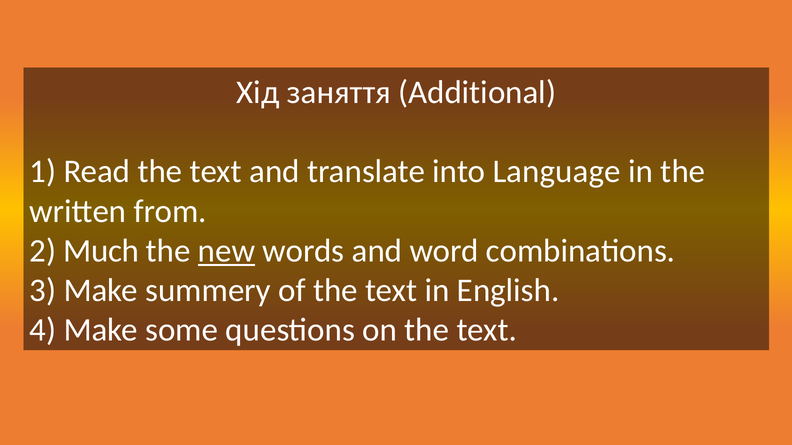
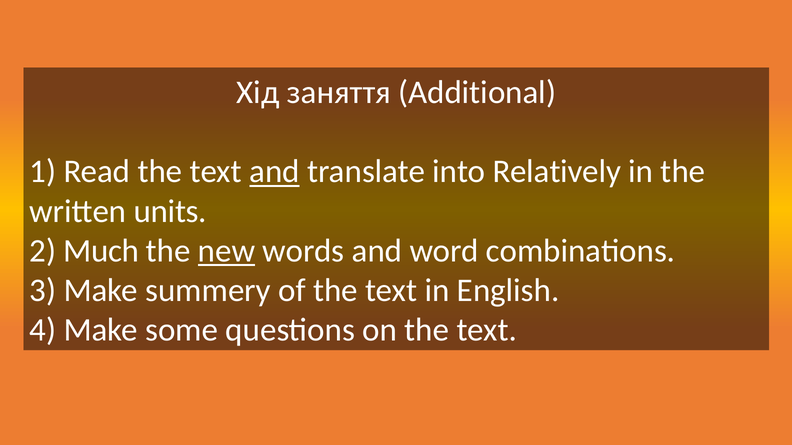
and underline: none -> present (274, 172)
Language: Language -> Relatively (557, 172)
from: from -> units (170, 211)
